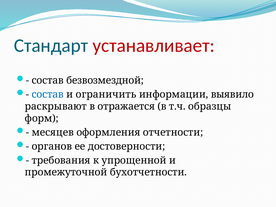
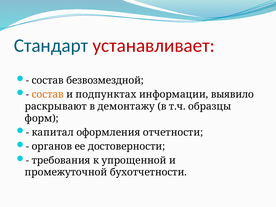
состав colour: blue -> orange (48, 94)
ограничить: ограничить -> подпунктах (106, 94)
отражается: отражается -> демонтажу (126, 106)
месяцев: месяцев -> капитал (53, 132)
